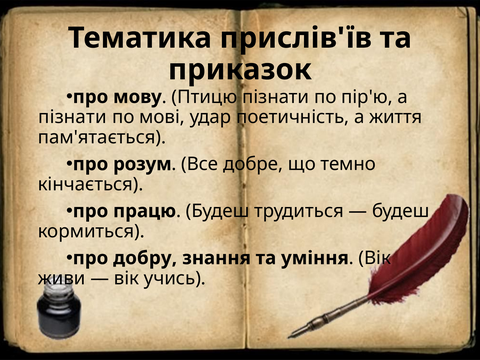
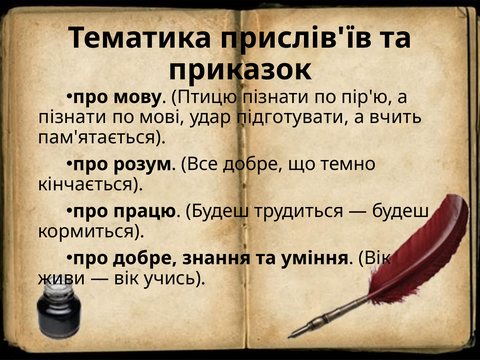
поетичність: поетичність -> підготувати (293, 117)
життя: життя -> вчить (396, 117)
про добру: добру -> добре (145, 258)
